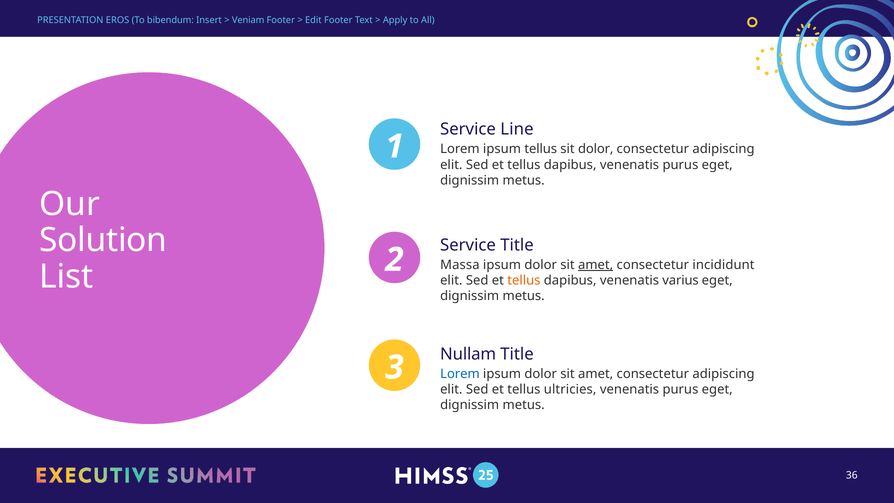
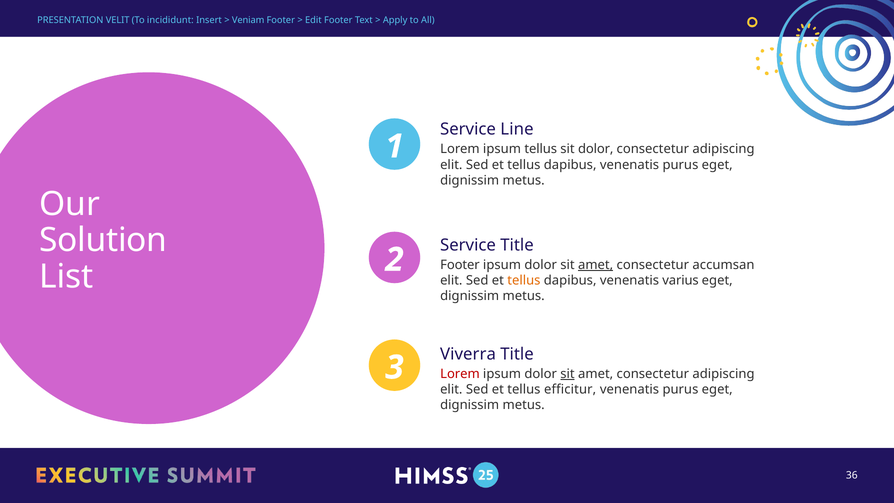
EROS: EROS -> VELIT (118, 20)
bibendum: bibendum -> incididunt (170, 20)
Massa: Massa -> Footer (460, 265)
incididunt: incididunt -> accumsan (723, 265)
Nullam: Nullam -> Viverra (468, 354)
Lorem colour: blue -> red (460, 374)
sit underline: none -> present (568, 374)
ultricies: ultricies -> efficitur (570, 389)
